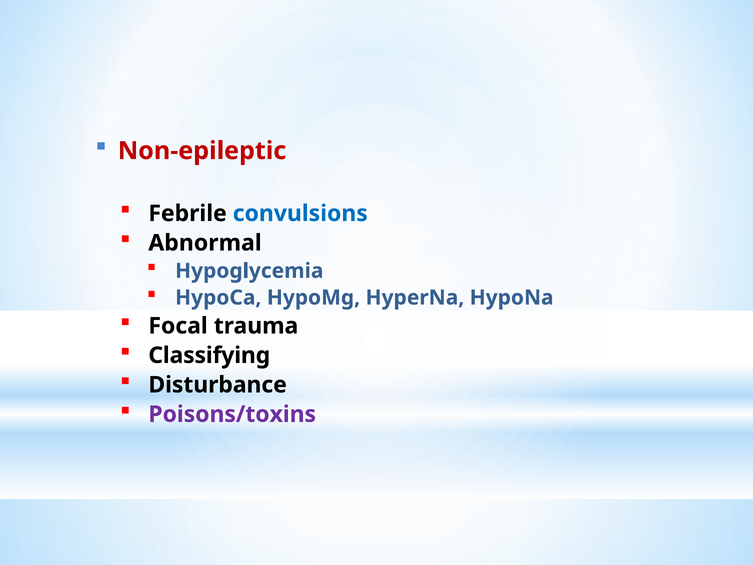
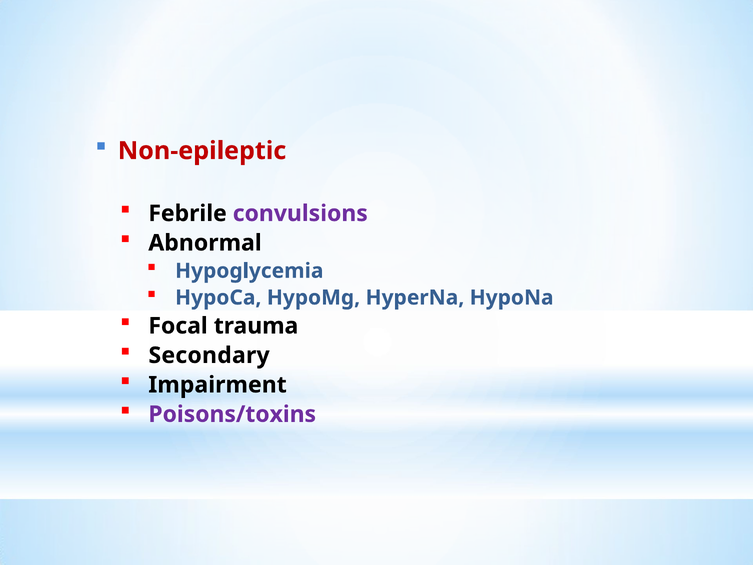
convulsions colour: blue -> purple (300, 213)
Classifying: Classifying -> Secondary (209, 355)
Disturbance: Disturbance -> Impairment (218, 385)
